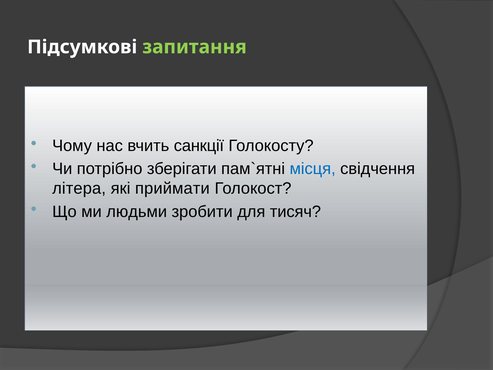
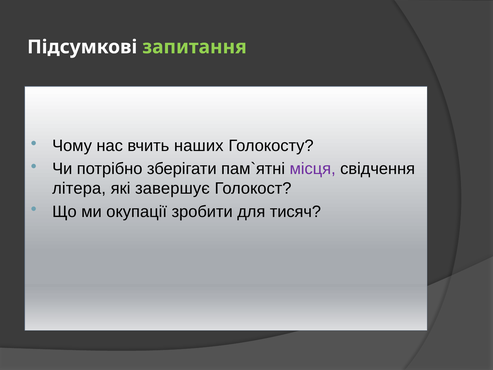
санкції: санкції -> наших (199, 146)
місця colour: blue -> purple (313, 169)
приймати: приймати -> завершує (172, 188)
людьми: людьми -> окупації (137, 211)
